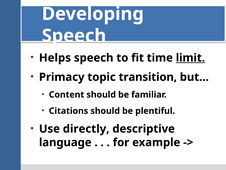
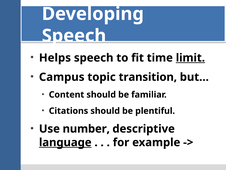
Primacy: Primacy -> Campus (62, 77)
directly: directly -> number (86, 128)
language underline: none -> present (65, 142)
